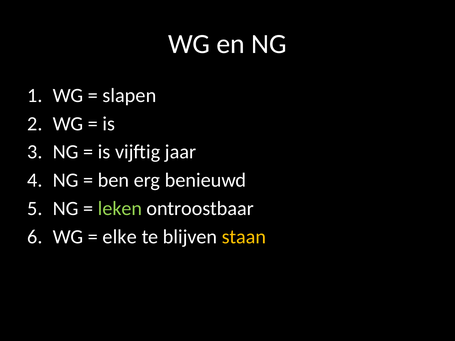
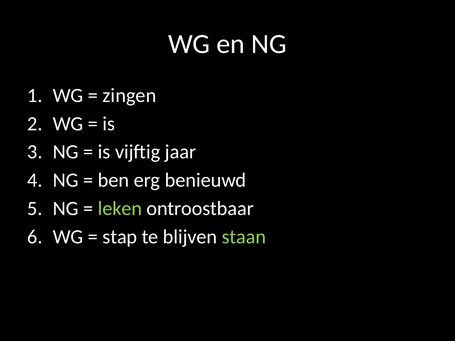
slapen: slapen -> zingen (129, 95)
elke: elke -> stap (120, 237)
staan colour: yellow -> light green (244, 237)
